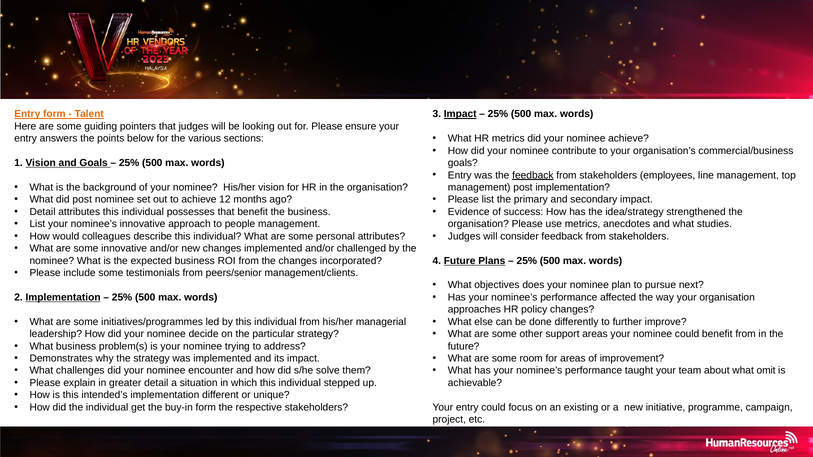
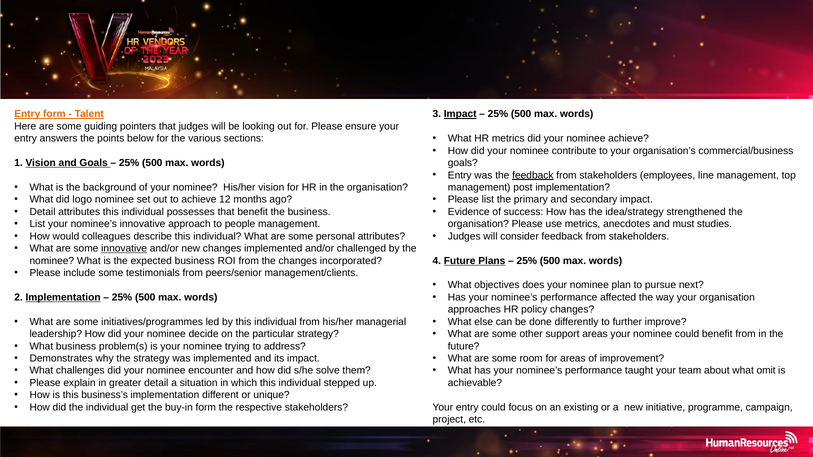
did post: post -> logo (82, 200)
and what: what -> must (683, 224)
innovative underline: none -> present (124, 249)
intended’s: intended’s -> business’s (105, 395)
